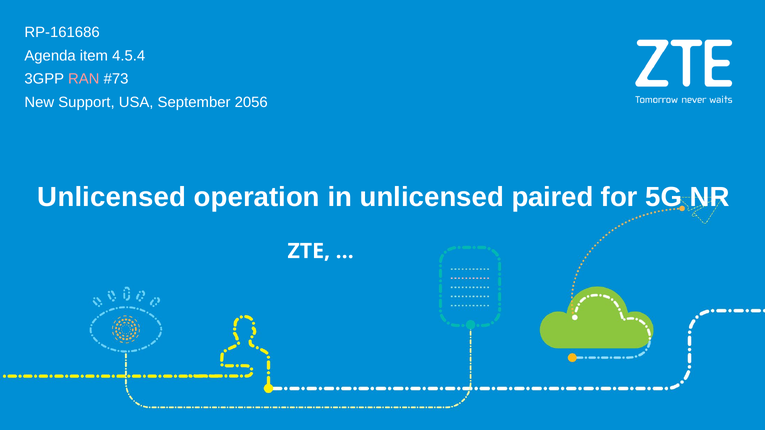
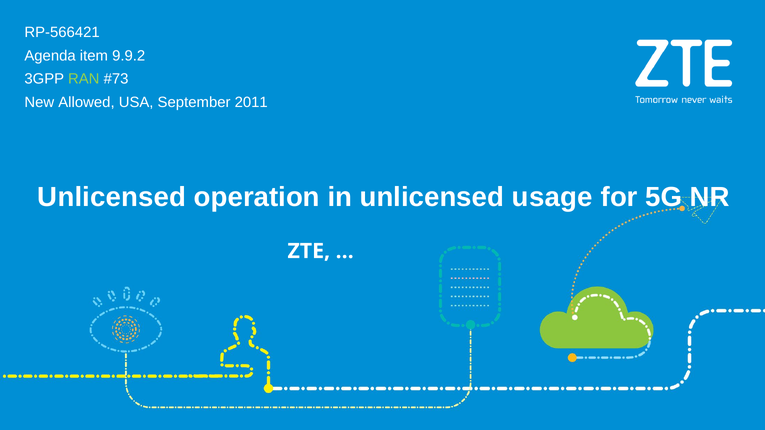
RP-161686: RP-161686 -> RP-566421 (62, 32)
4.5.4: 4.5.4 -> 9.9.2 (129, 56)
RAN colour: pink -> light green (84, 79)
Support: Support -> Allowed (86, 102)
2056: 2056 -> 2011 (251, 102)
paired: paired -> usage (552, 197)
